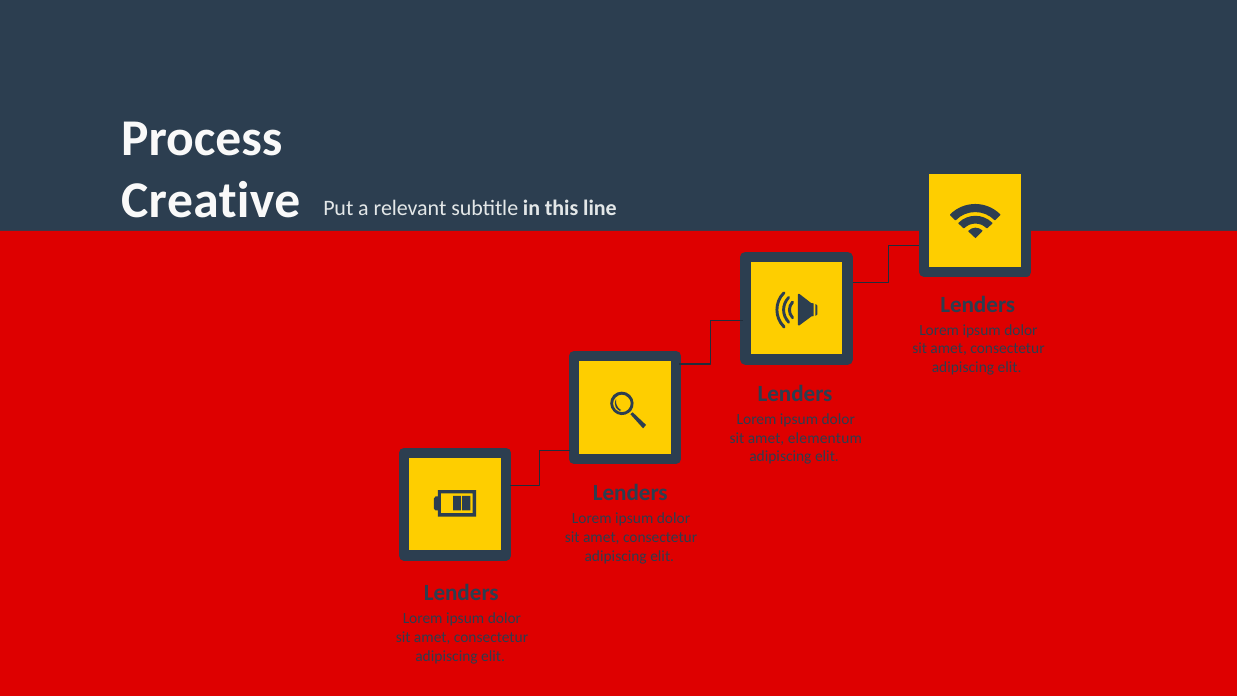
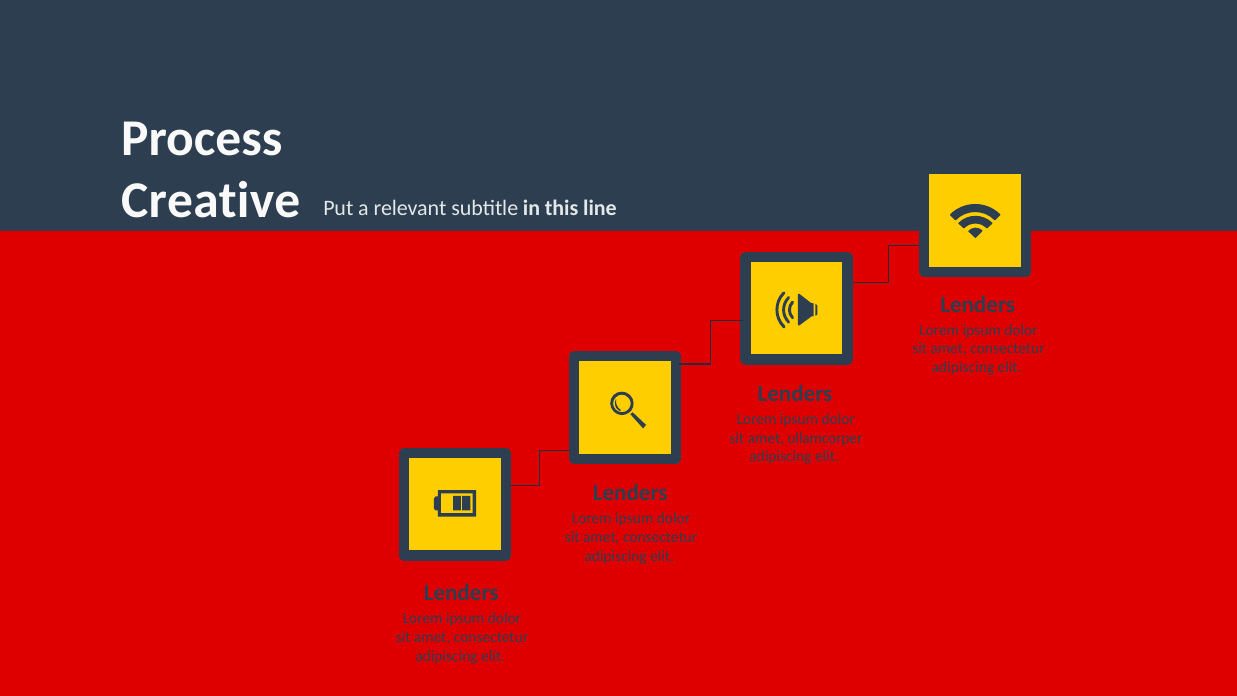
elementum: elementum -> ullamcorper (825, 438)
